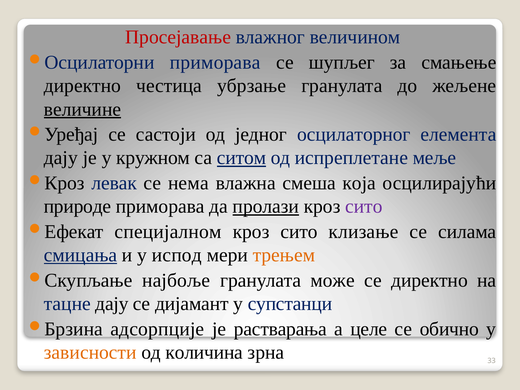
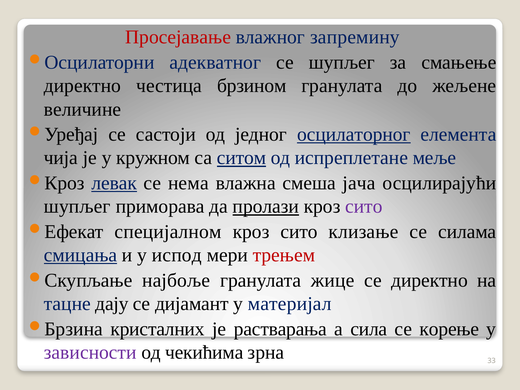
величином: величином -> запремину (355, 37)
приморава: приморава -> адекватног (215, 62)
убрзање: убрзање -> брзином (252, 86)
величине underline: present -> none (82, 109)
осцилаторног underline: none -> present (354, 134)
дају: дају -> чија (61, 158)
левак underline: none -> present (114, 183)
која: која -> јача (359, 183)
природе: природе -> шупљег (77, 207)
трењем colour: orange -> red (284, 255)
може: може -> жице (333, 280)
супстанци: супстанци -> материјал (290, 304)
адсорпције: адсорпције -> кристалних (158, 329)
целе: целе -> сила (369, 329)
обично: обично -> корење (449, 329)
зависности colour: orange -> purple (90, 352)
количина: количина -> чекићима (204, 352)
